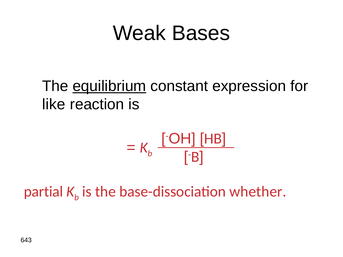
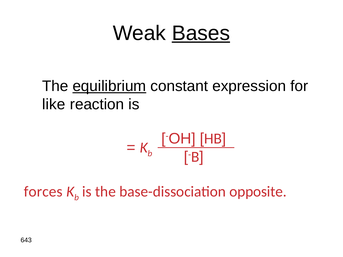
Bases underline: none -> present (201, 33)
partial: partial -> forces (43, 192)
whether: whether -> opposite (258, 192)
